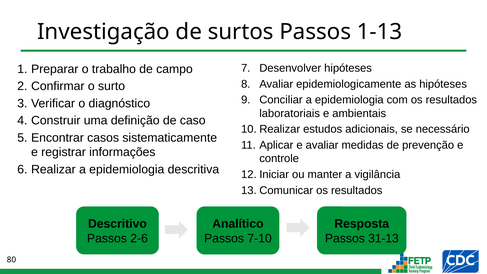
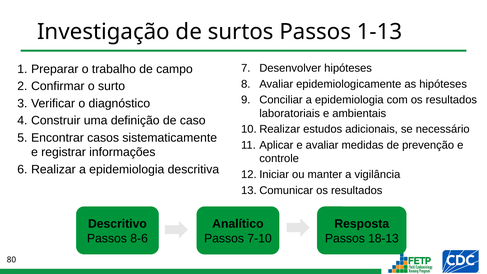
2-6: 2-6 -> 8-6 (139, 238)
31-13: 31-13 -> 18-13 (383, 238)
